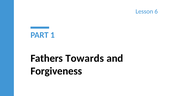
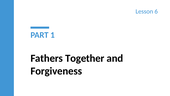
Towards: Towards -> Together (85, 58)
